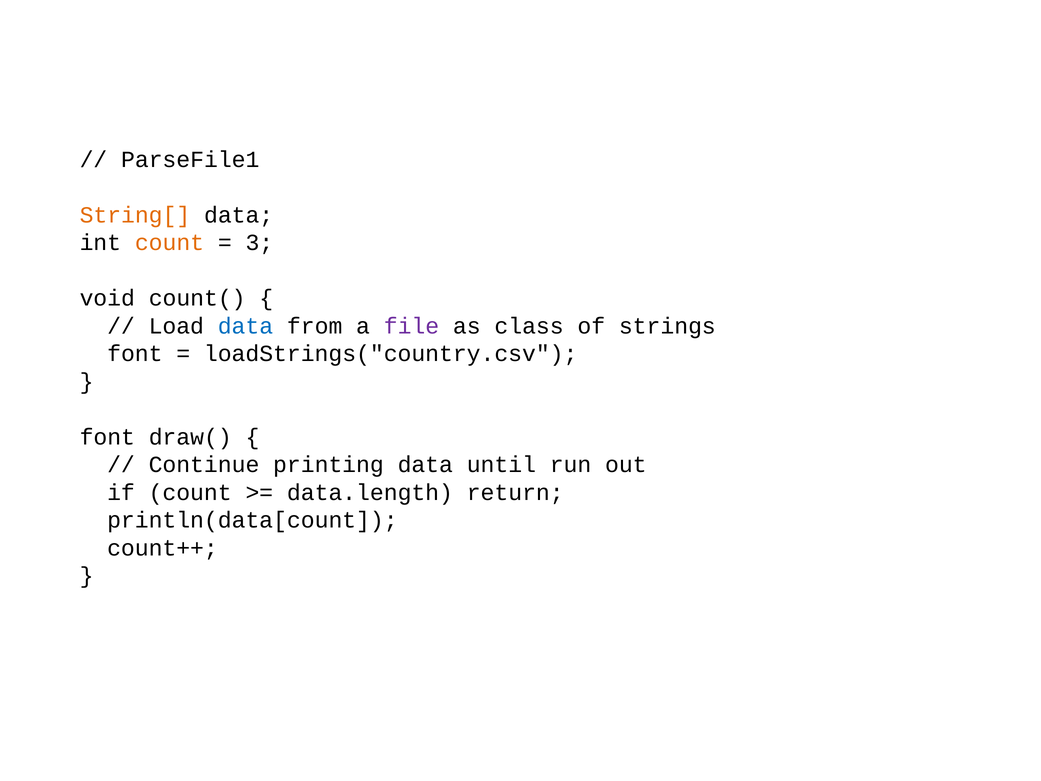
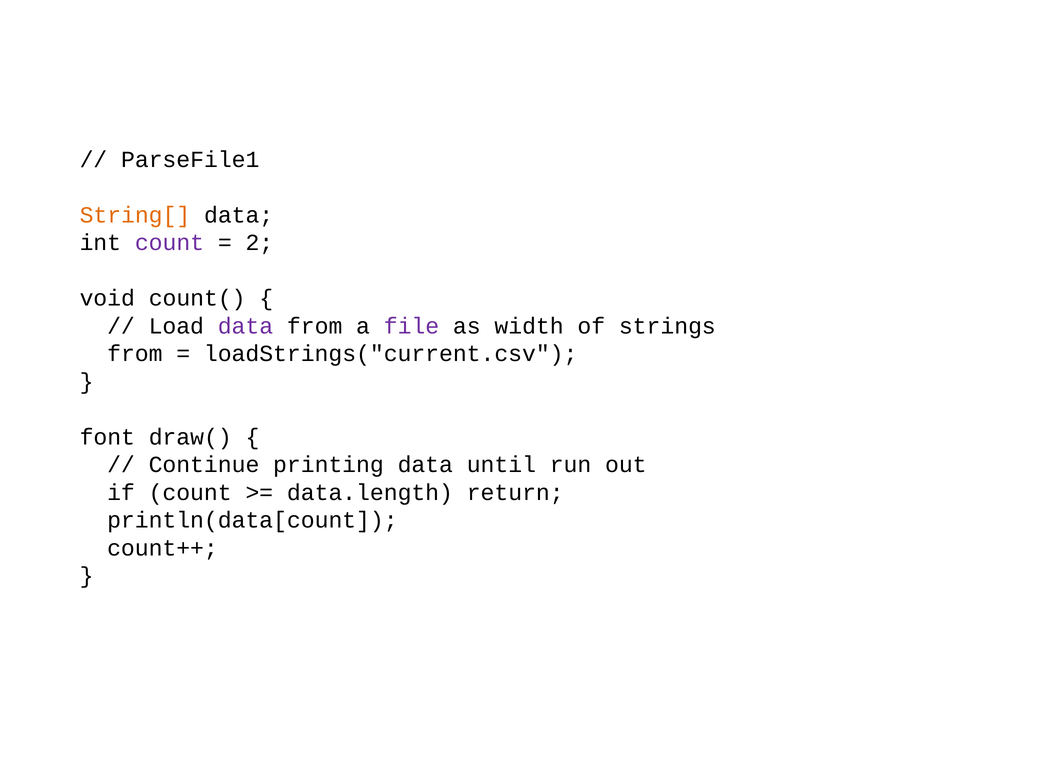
count colour: orange -> purple (170, 243)
3: 3 -> 2 (259, 243)
data colour: blue -> purple (245, 326)
class: class -> width (529, 326)
font: font -> from (135, 354)
loadStrings("country.csv: loadStrings("country.csv -> loadStrings("current.csv (391, 354)
